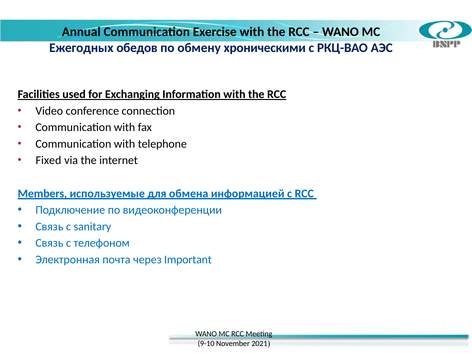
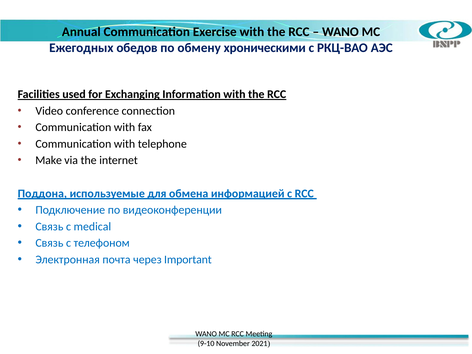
Fixed: Fixed -> Make (49, 160)
Members: Members -> Поддона (42, 193)
sanitary: sanitary -> medical (92, 226)
